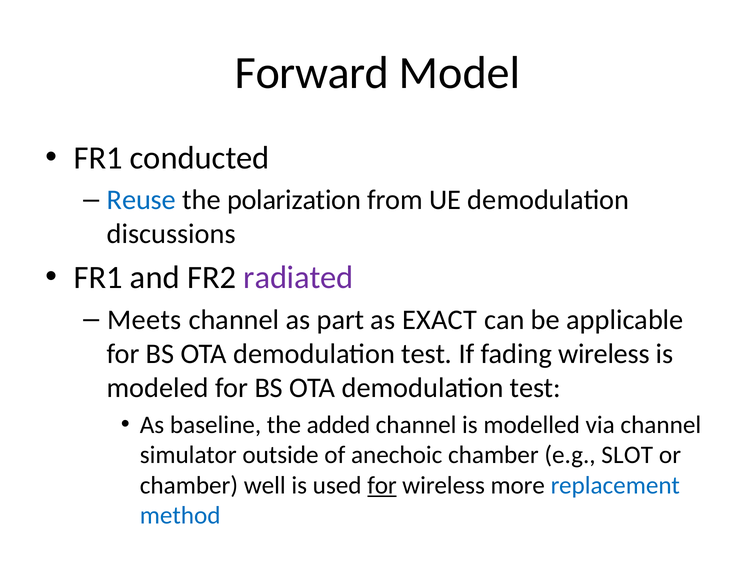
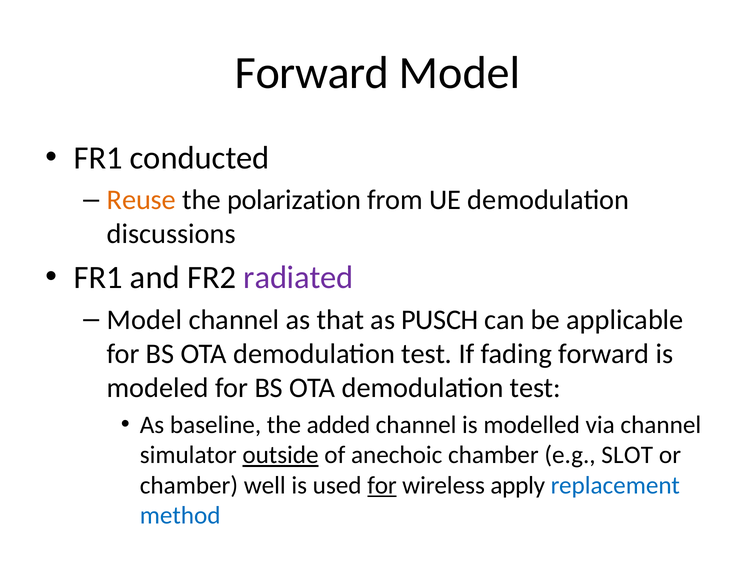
Reuse colour: blue -> orange (141, 200)
Meets: Meets -> Model (144, 320)
part: part -> that (340, 320)
EXACT: EXACT -> PUSCH (440, 320)
fading wireless: wireless -> forward (604, 354)
outside underline: none -> present (280, 455)
more: more -> apply (518, 485)
